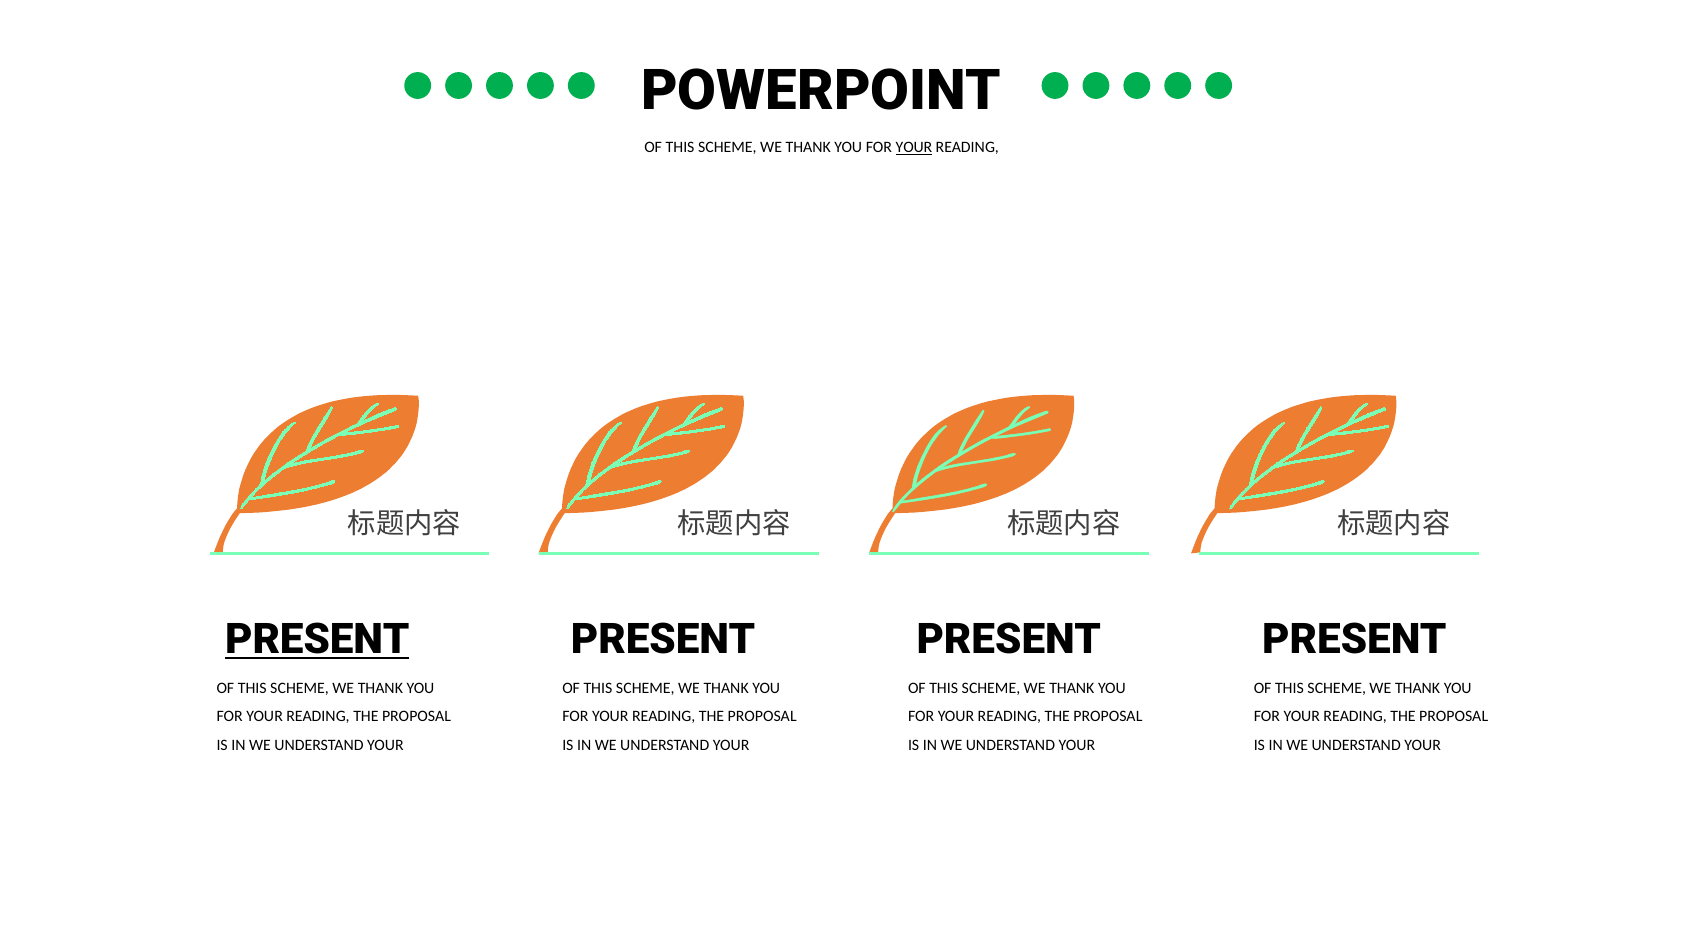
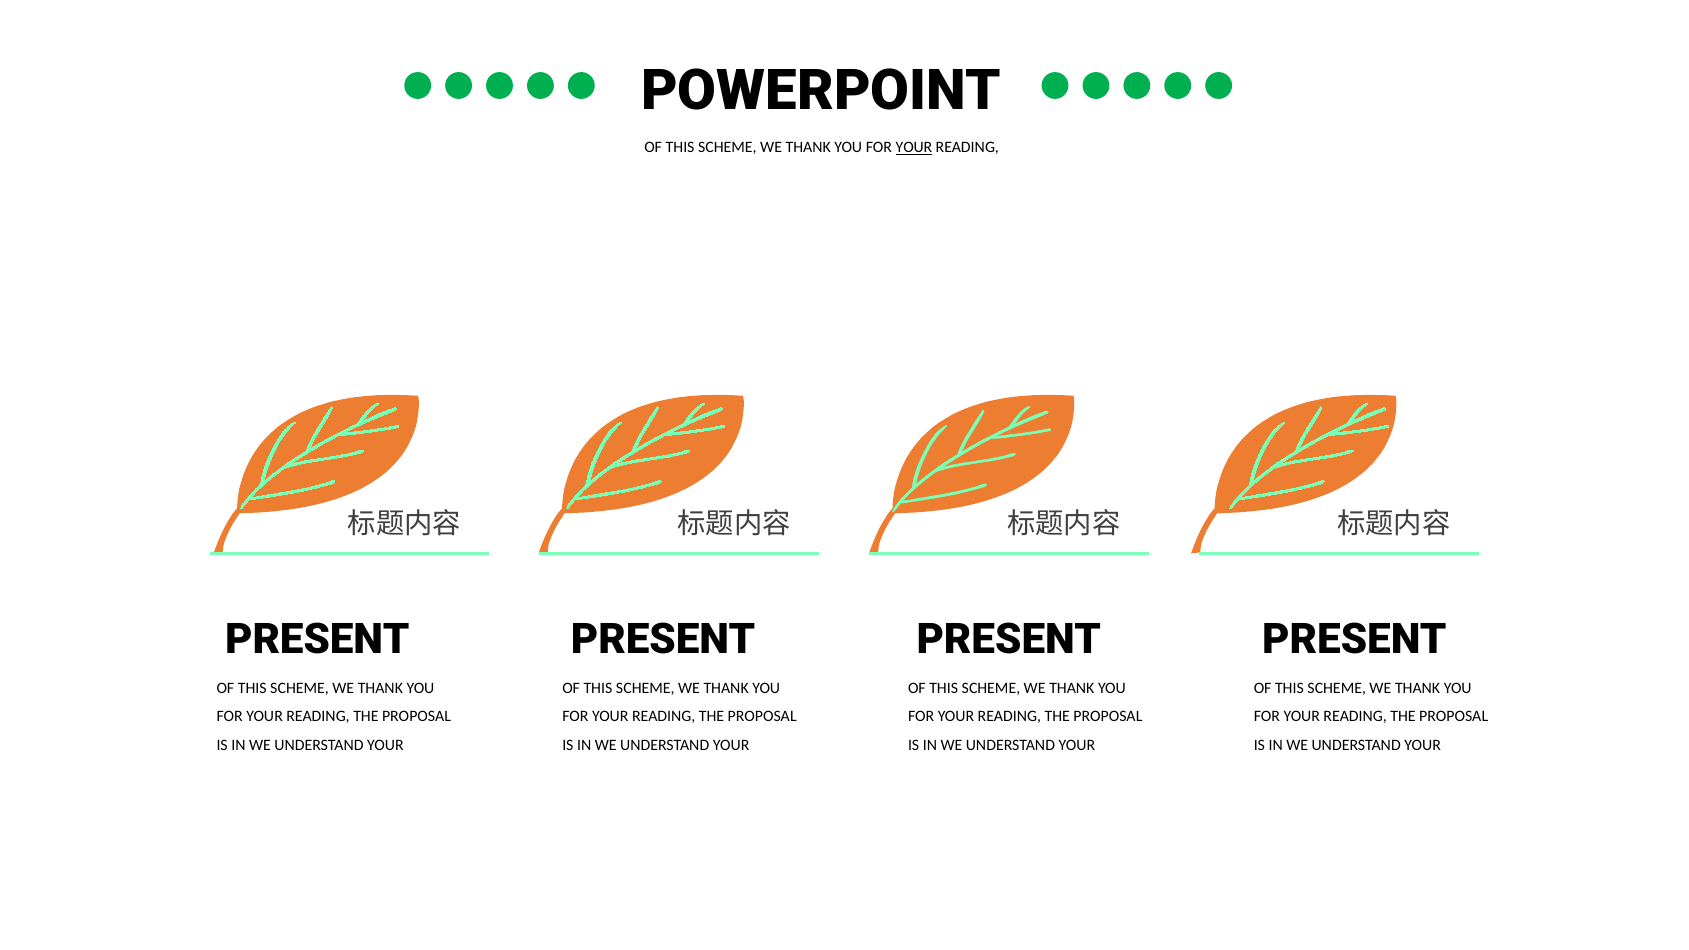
PRESENT underline: present -> none (317, 640)
